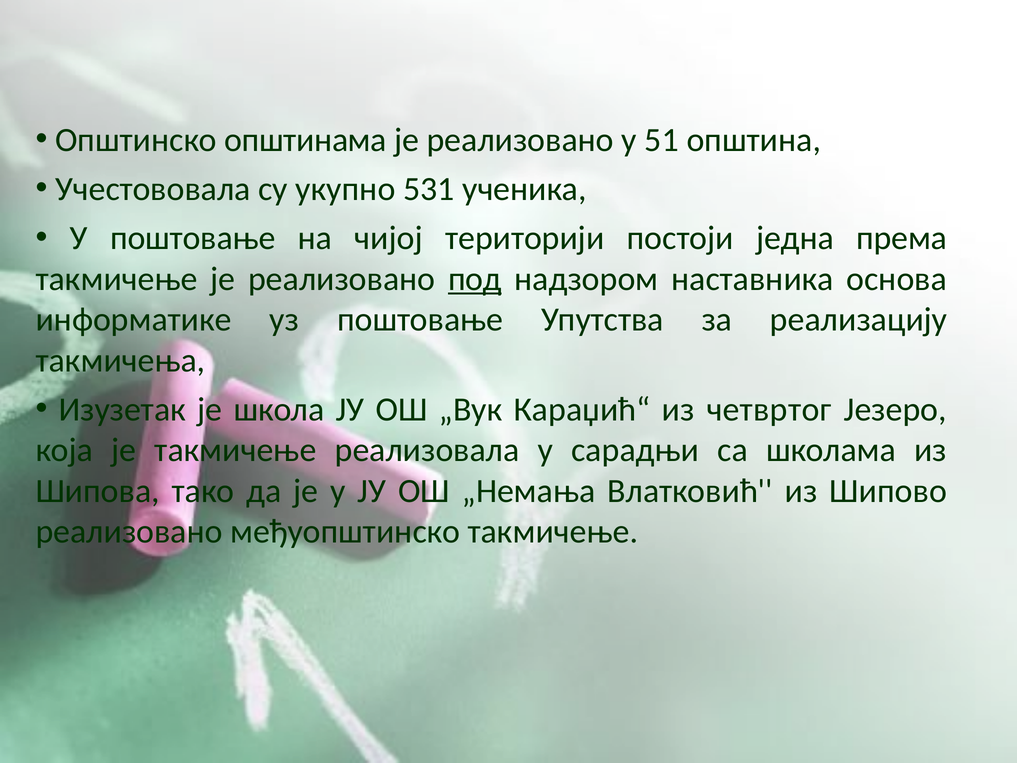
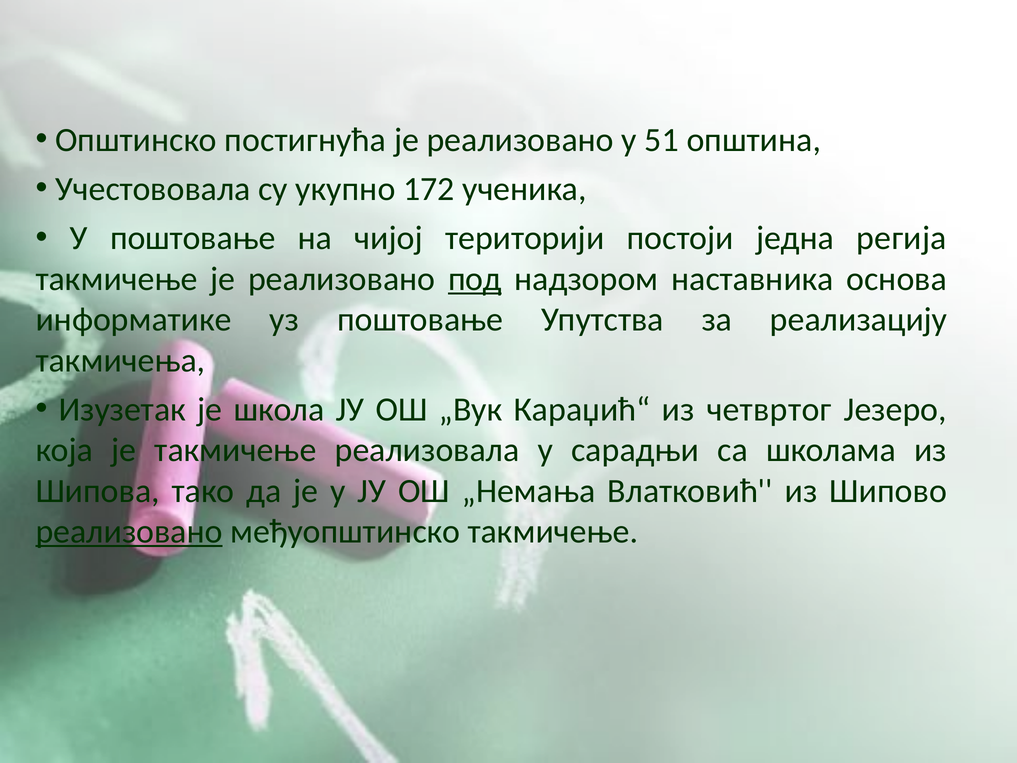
општинама: општинама -> постигнућа (305, 140)
531: 531 -> 172 (429, 189)
према: према -> регија (901, 238)
реализовано underline: none -> present (129, 531)
